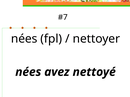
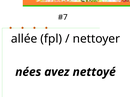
nées: nées -> allée (24, 39)
